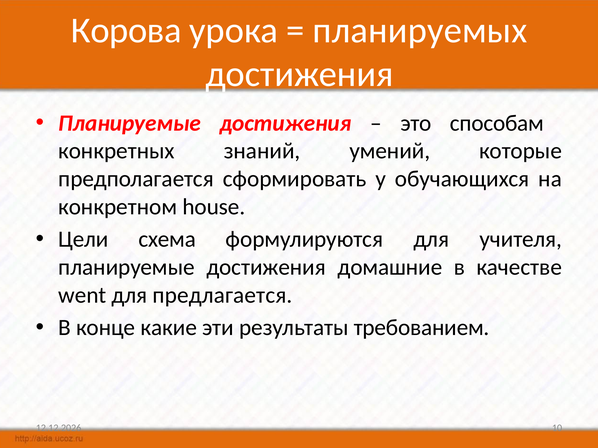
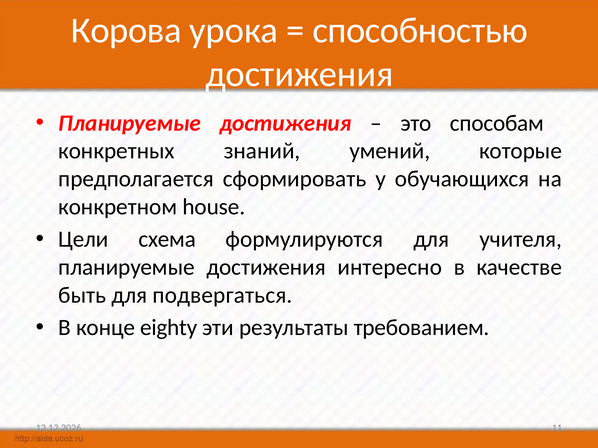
планируемых: планируемых -> способностью (420, 30)
домашние: домашние -> интересно (390, 267)
went: went -> быть (82, 295)
предлагается: предлагается -> подвергаться (222, 295)
какие: какие -> eighty (169, 328)
10: 10 -> 11 (557, 428)
